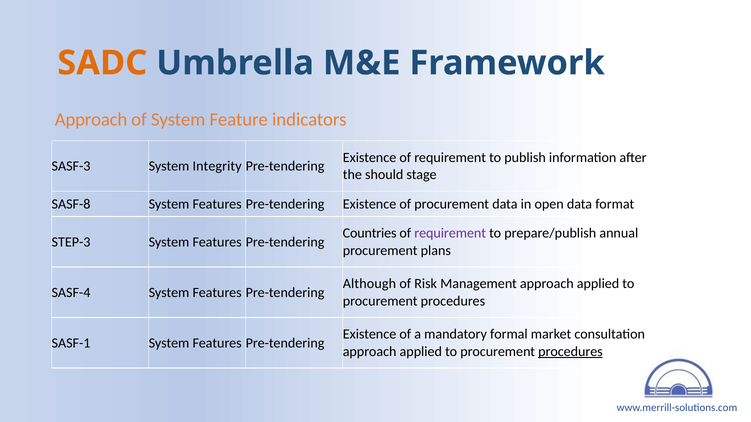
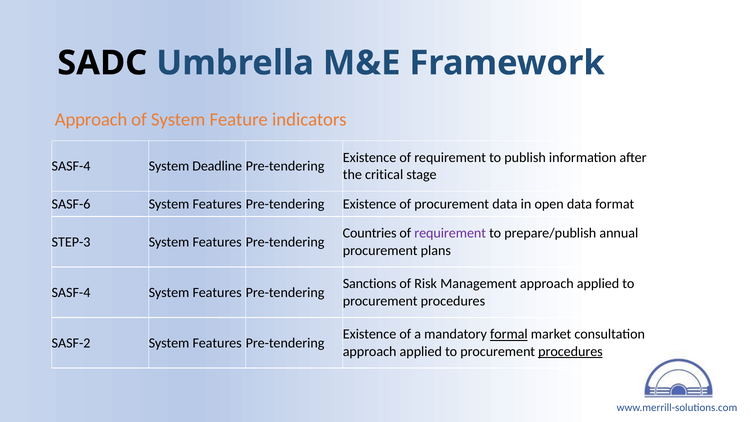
SADC colour: orange -> black (102, 63)
SASF-3: SASF-3 -> SASF-4 (71, 166)
Integrity: Integrity -> Deadline (217, 166)
should: should -> critical (384, 175)
SASF-8: SASF-8 -> SASF-6 (71, 204)
Although: Although -> Sanctions (370, 284)
formal underline: none -> present (509, 335)
SASF-1: SASF-1 -> SASF-2 (71, 343)
